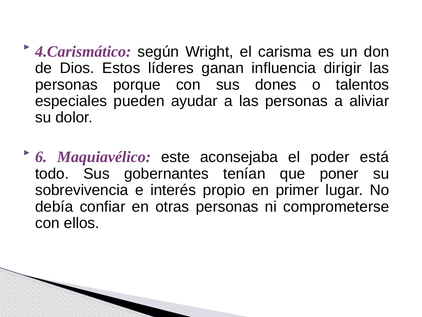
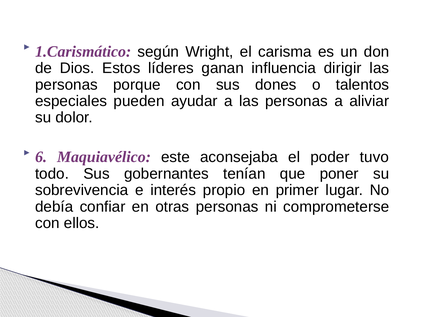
4.Carismático: 4.Carismático -> 1.Carismático (83, 51)
está: está -> tuvo (374, 157)
